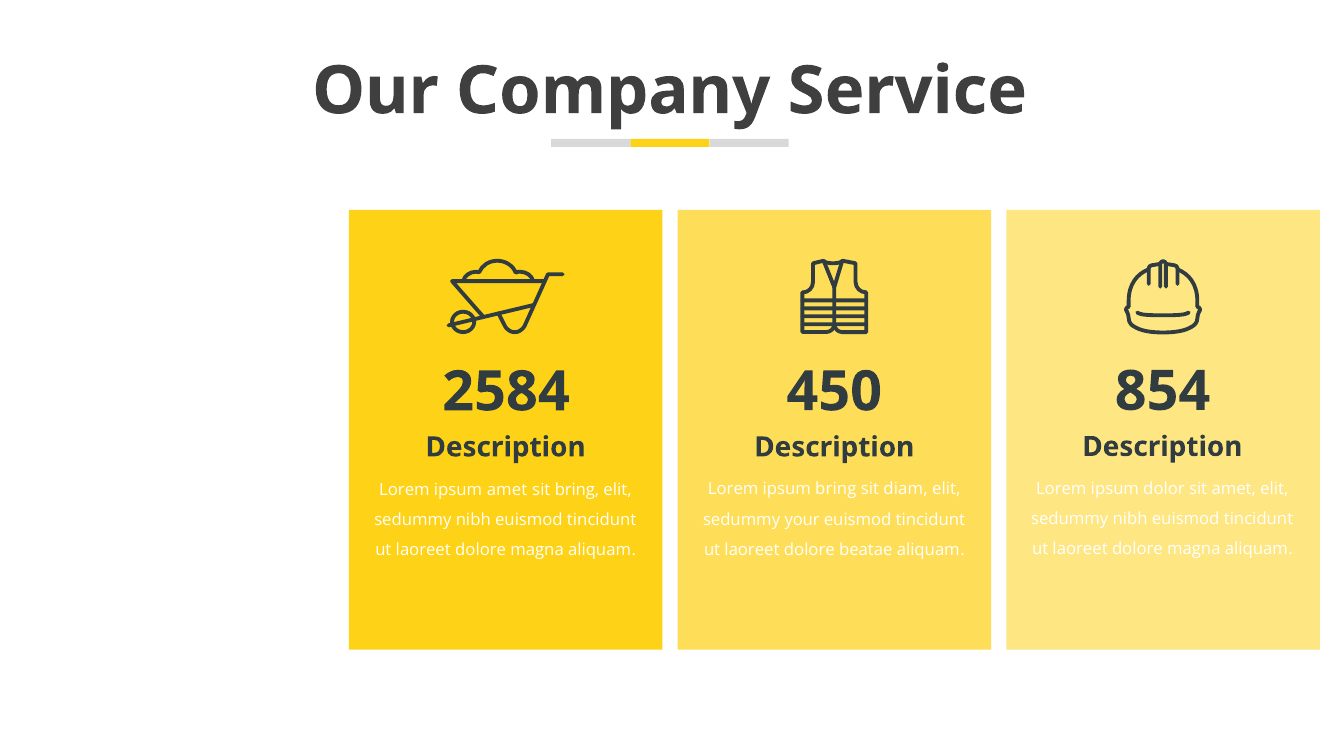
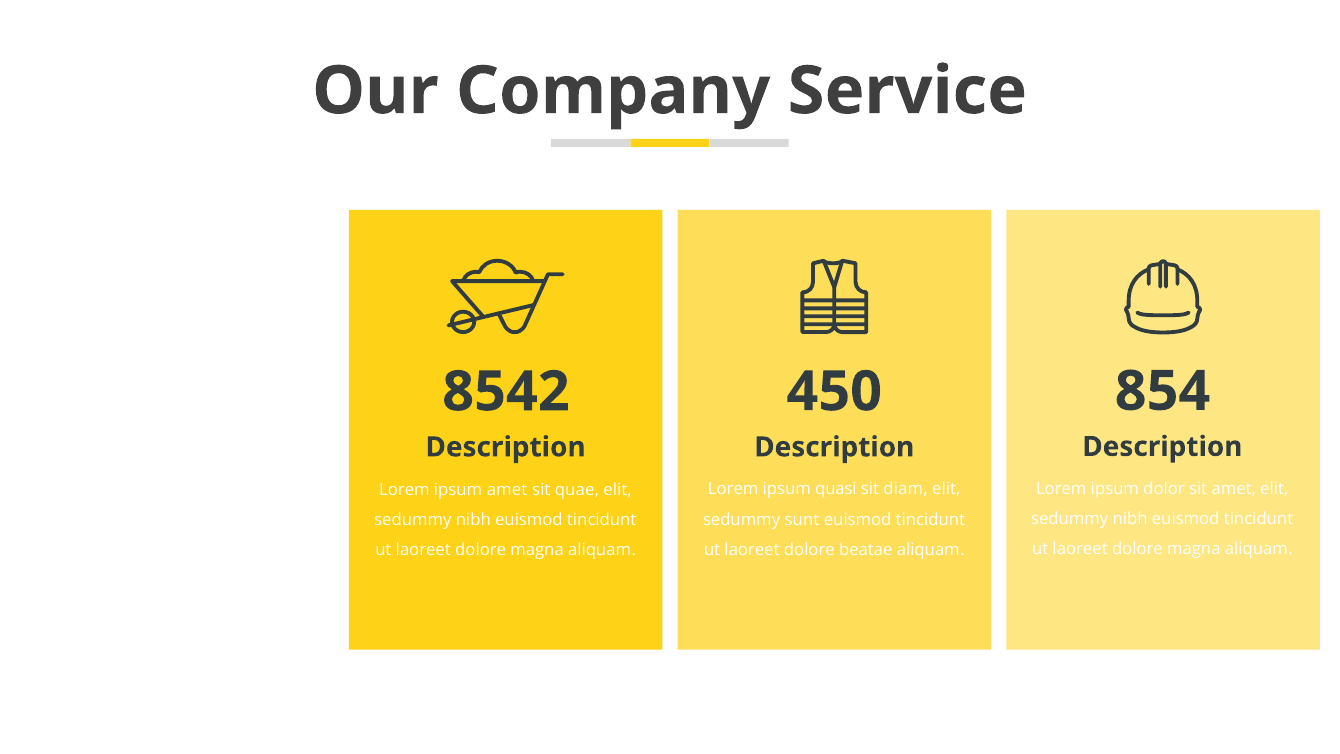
2584: 2584 -> 8542 (506, 392)
sit bring: bring -> quae (577, 489)
ipsum bring: bring -> quasi (836, 489)
your: your -> sunt (802, 519)
